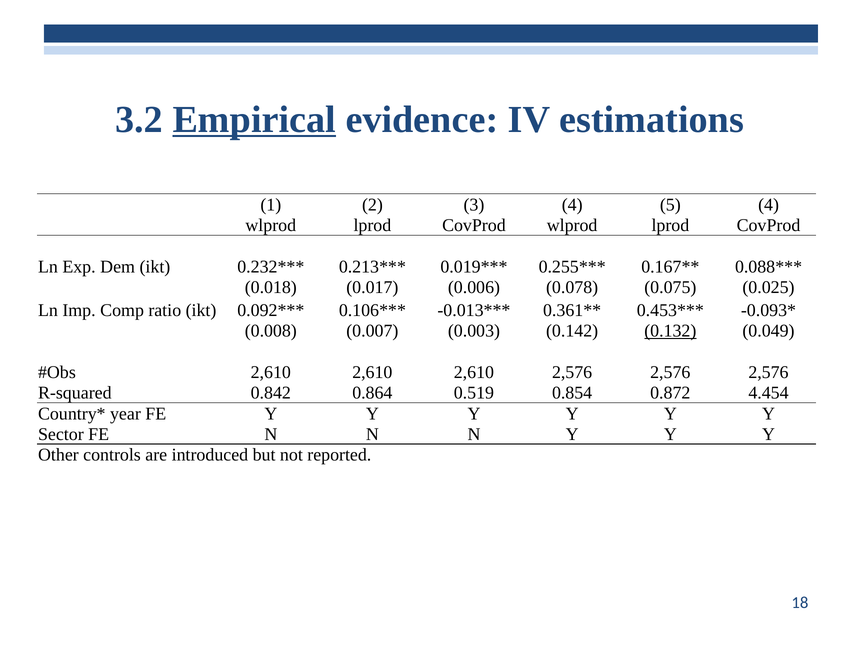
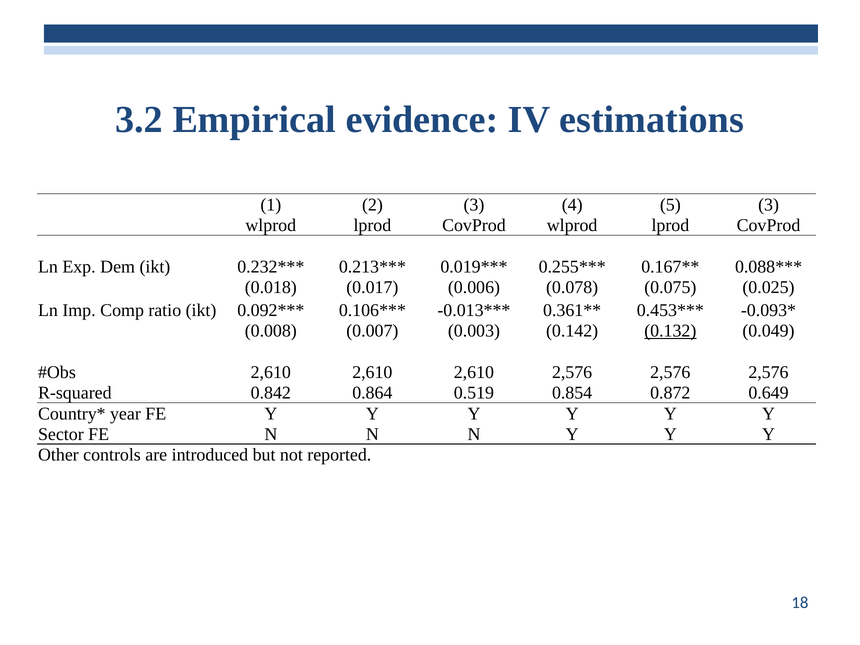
Empirical underline: present -> none (254, 120)
5 4: 4 -> 3 (769, 205)
4.454: 4.454 -> 0.649 (769, 393)
